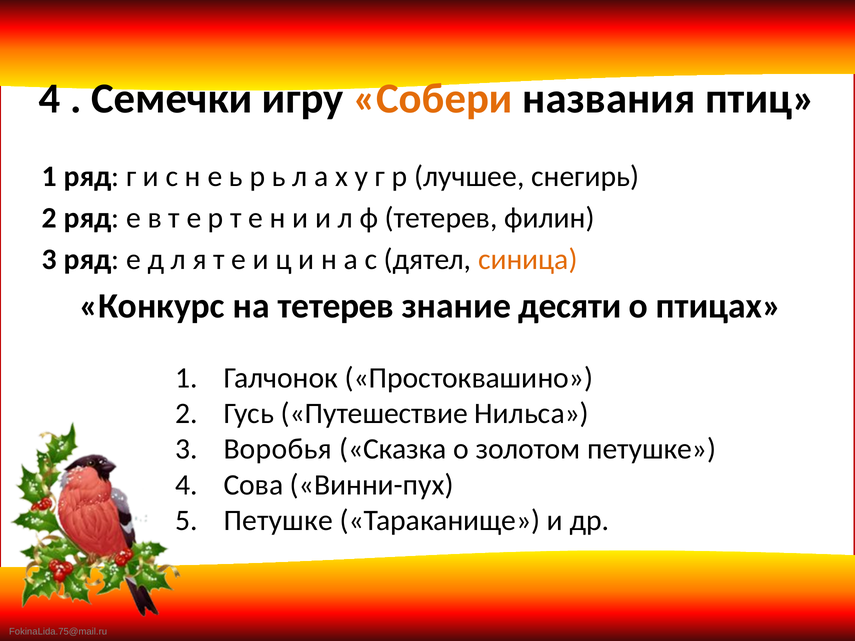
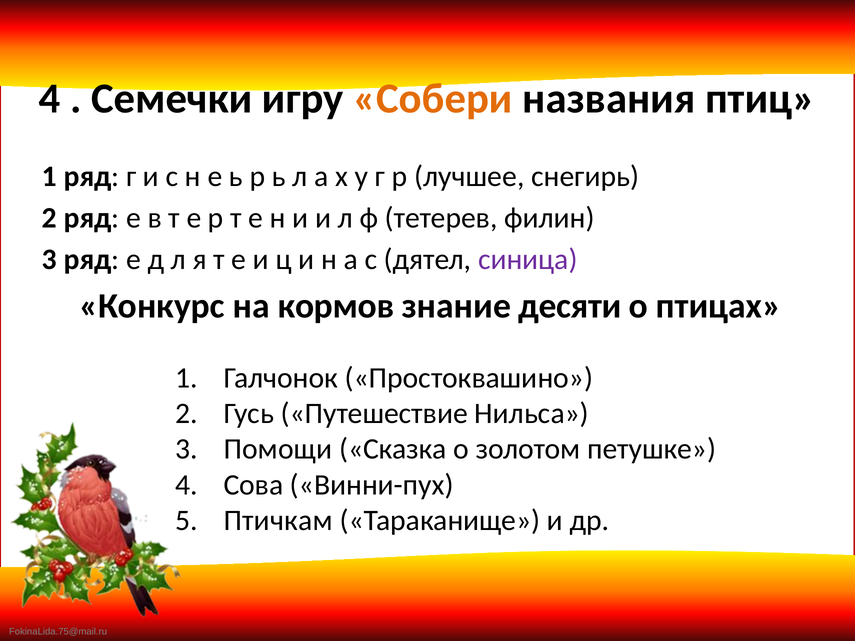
синица colour: orange -> purple (528, 260)
на тетерев: тетерев -> кормов (336, 306)
Воробья: Воробья -> Помощи (278, 449)
Петушке: Петушке -> Птичкам (278, 521)
